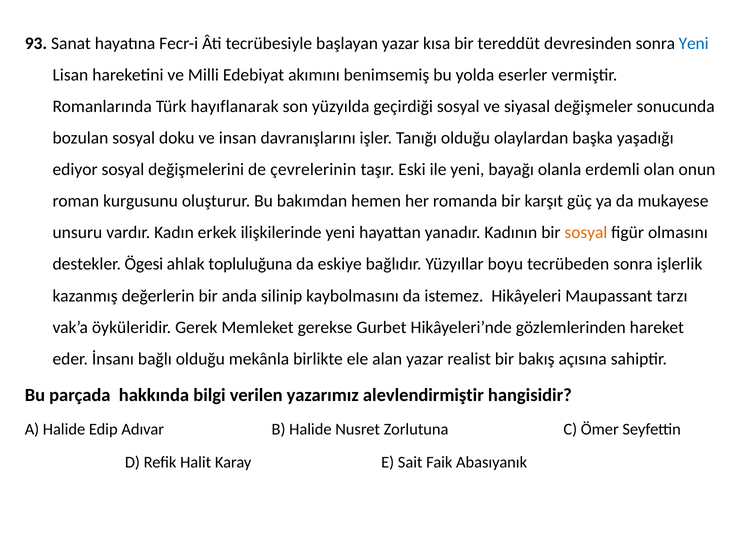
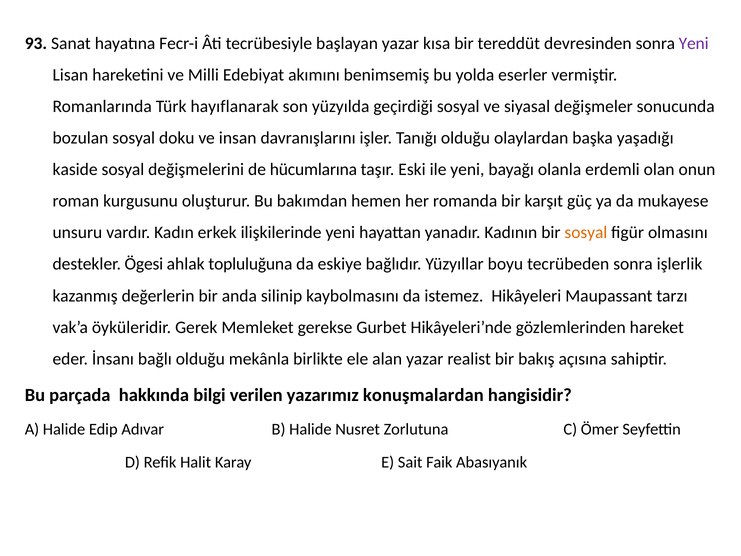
Yeni colour: blue -> purple (694, 43)
ediyor: ediyor -> kaside (75, 169)
çevrelerinin: çevrelerinin -> hücumlarına (313, 169)
alevlendirmiştir: alevlendirmiştir -> konuşmalardan (423, 395)
